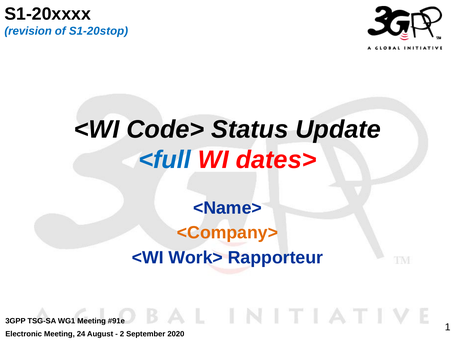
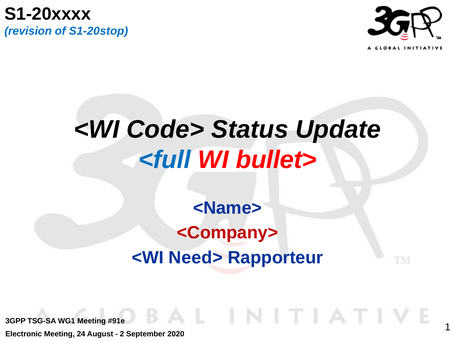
dates>: dates> -> bullet> (276, 160)
<Company> colour: orange -> red (227, 232)
Work>: Work> -> Need> (196, 257)
